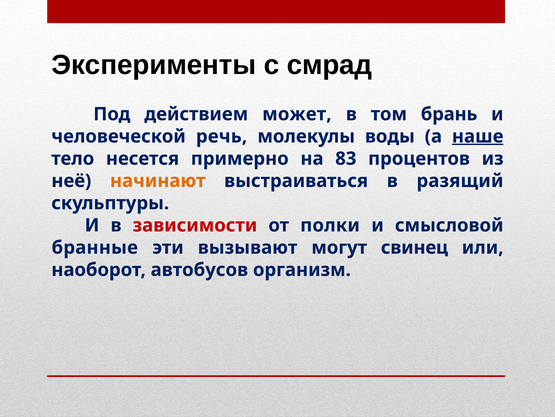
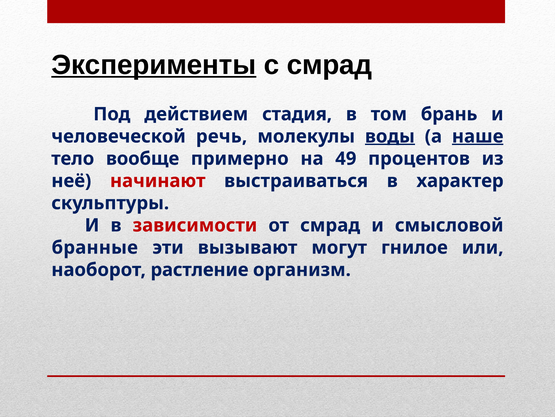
Эксперименты underline: none -> present (154, 65)
может: может -> стадия (297, 114)
воды underline: none -> present (390, 136)
несется: несется -> вообще (143, 158)
83: 83 -> 49 (346, 158)
начинают colour: orange -> red (158, 181)
разящий: разящий -> характер (460, 181)
от полки: полки -> смрад (330, 225)
свинец: свинец -> гнилое (414, 247)
автобусов: автобусов -> растление (199, 269)
